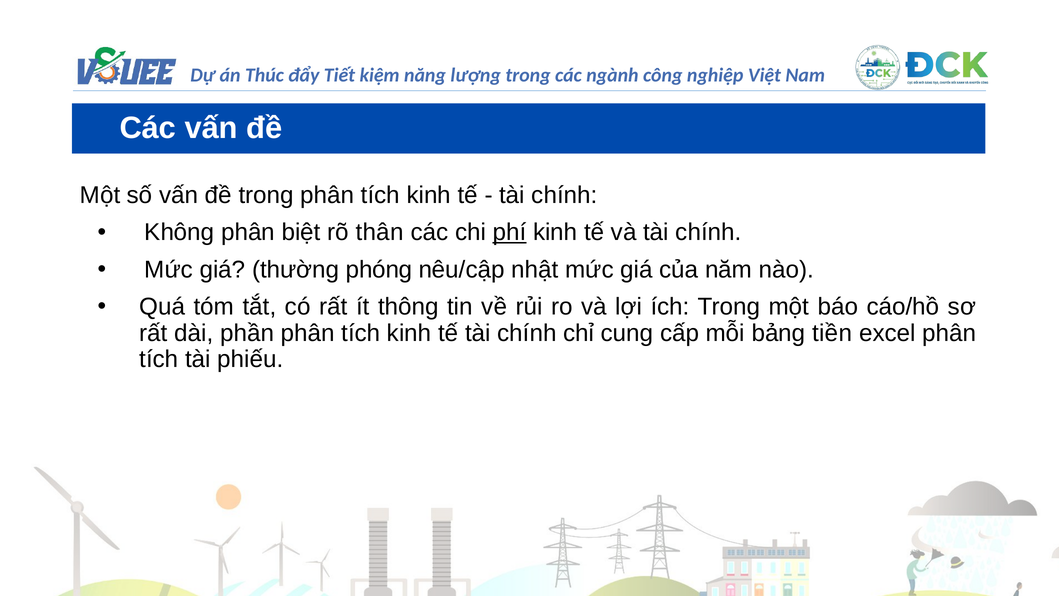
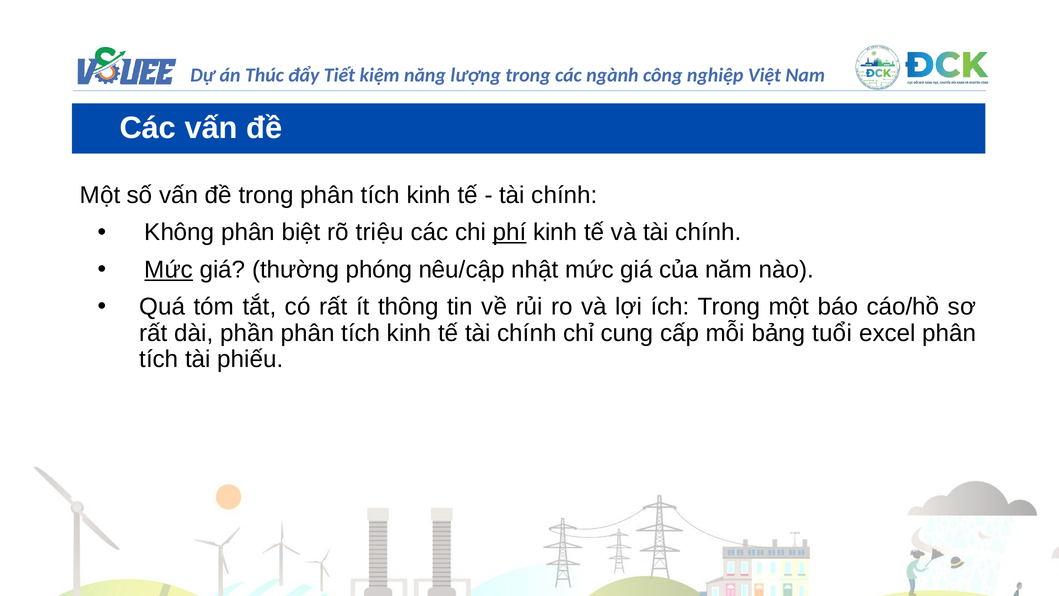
thân: thân -> triệu (380, 232)
Mức underline: none -> present (169, 270)
tiền: tiền -> tuổi (832, 333)
